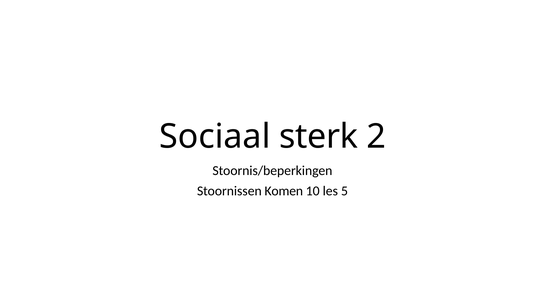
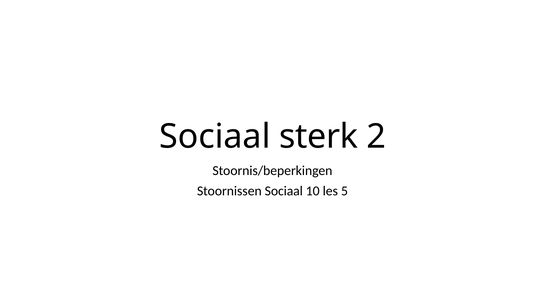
Stoornissen Komen: Komen -> Sociaal (284, 191)
